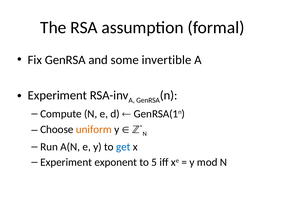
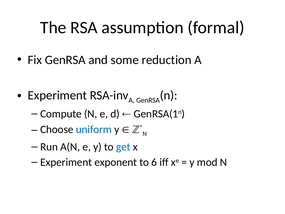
invertible: invertible -> reduction (167, 60)
uniform colour: orange -> blue (94, 129)
5: 5 -> 6 (154, 162)
